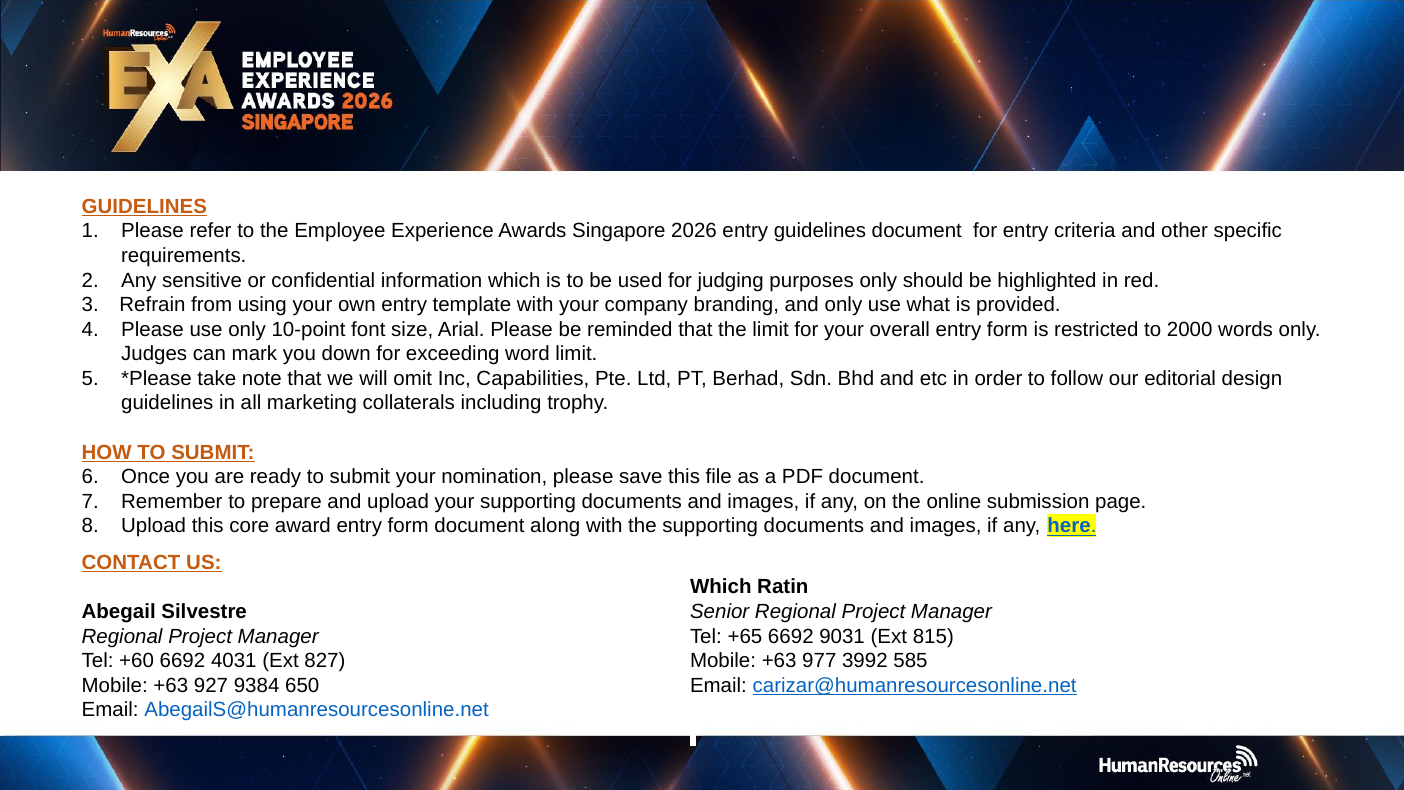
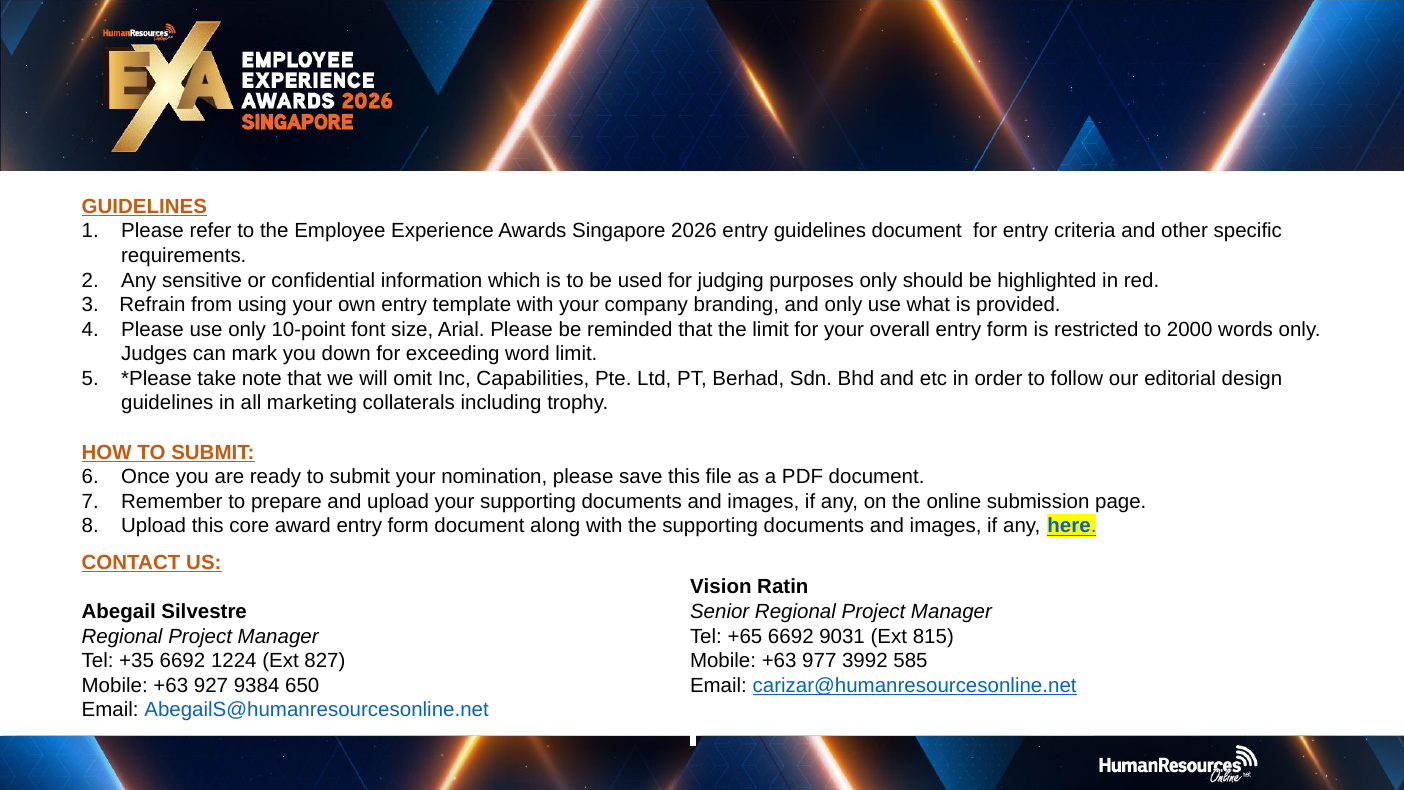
Which: Which -> Vision (721, 587)
+60: +60 -> +35 (137, 661)
4031: 4031 -> 1224 (234, 661)
